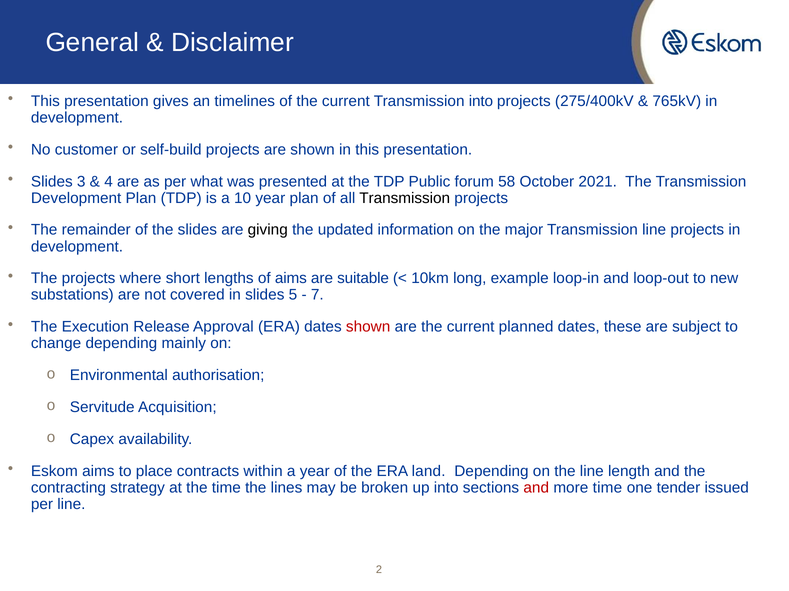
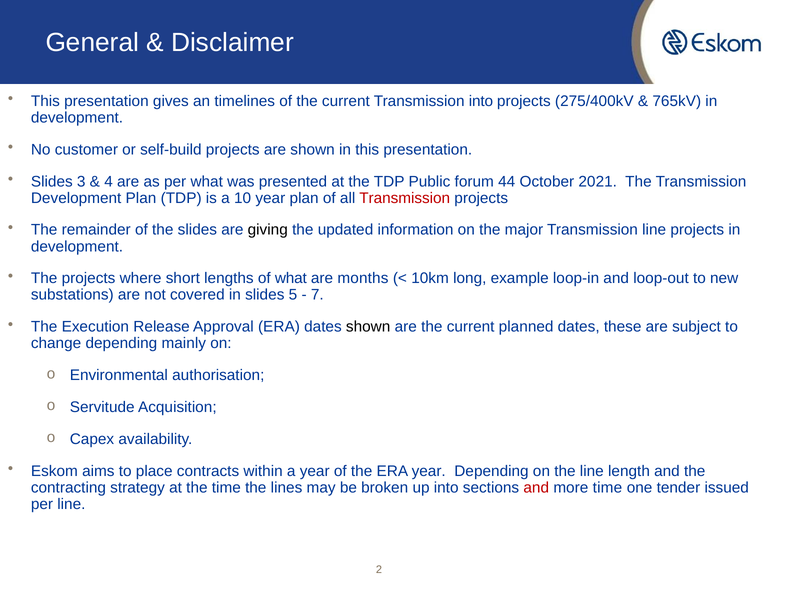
58: 58 -> 44 (507, 182)
Transmission colour: black -> red (405, 198)
of aims: aims -> what (291, 279)
suitable: suitable -> months (363, 279)
shown colour: red -> black (368, 327)
ERA land: land -> year (429, 472)
